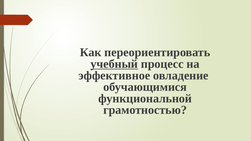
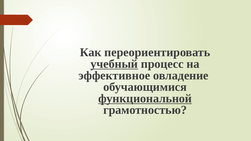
функциональной underline: none -> present (145, 99)
